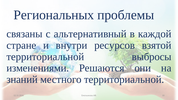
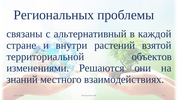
ресурсов: ресурсов -> растений (115, 45)
выбросы: выбросы -> объектов (152, 57)
местного территориальной: территориальной -> взаимодействиях (124, 80)
